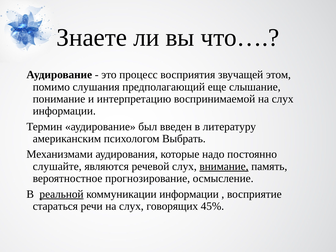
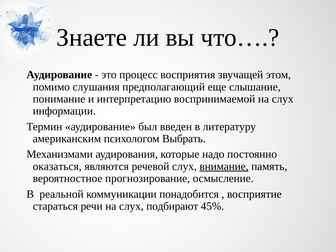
слушайте: слушайте -> оказаться (57, 166)
реальной underline: present -> none (62, 194)
коммуникации информации: информации -> понадобится (189, 194)
говорящих: говорящих -> подбирают (172, 206)
